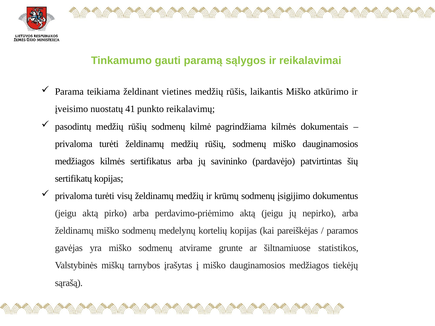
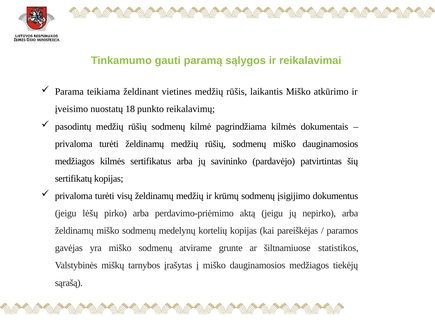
41: 41 -> 18 (130, 109)
jeigu aktą: aktą -> lėšų (90, 214)
